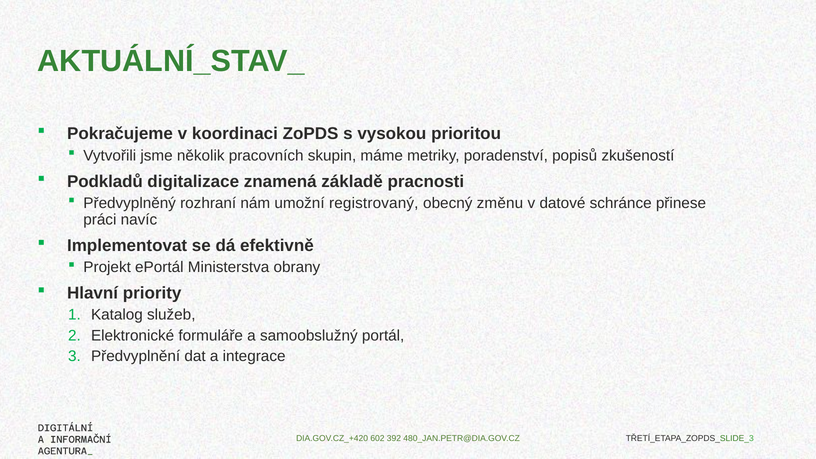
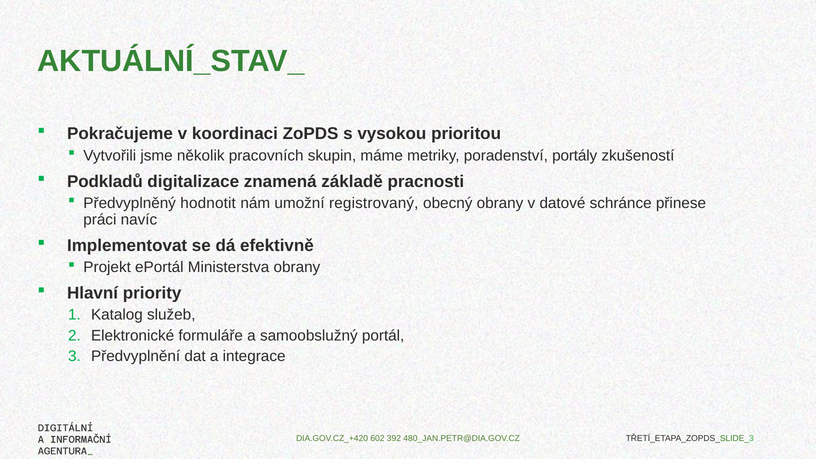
popisů: popisů -> portály (575, 155)
rozhraní: rozhraní -> hodnotit (208, 203)
obecný změnu: změnu -> obrany (500, 203)
